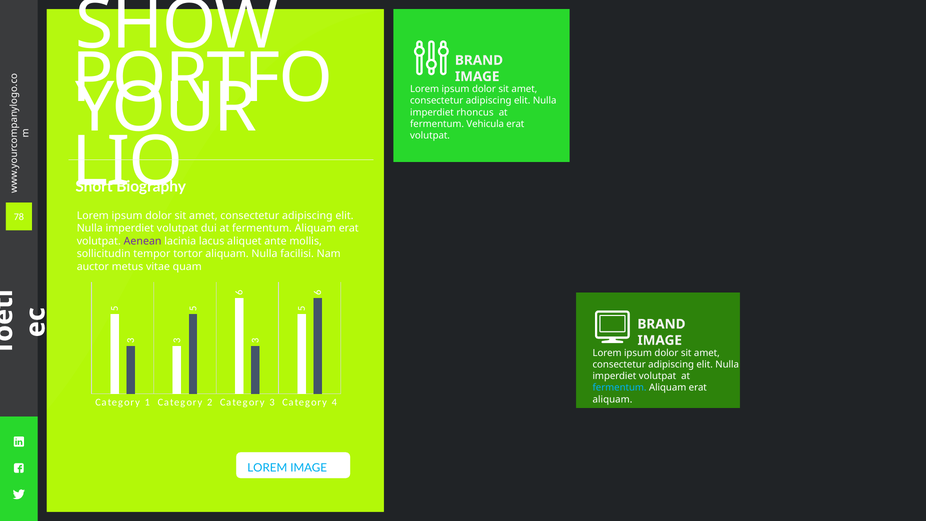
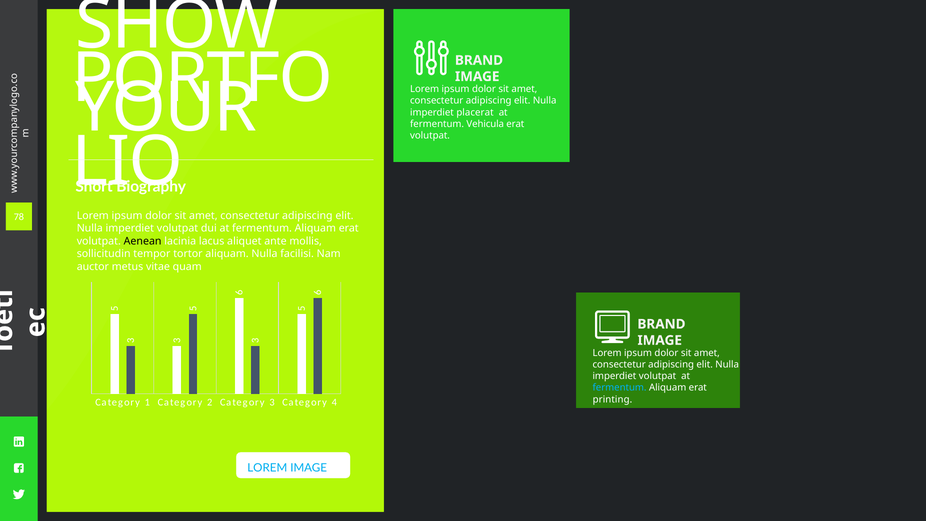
rhoncus: rhoncus -> placerat (475, 112)
Aenean colour: purple -> black (143, 241)
aliquam: aliquam -> printing (612, 399)
